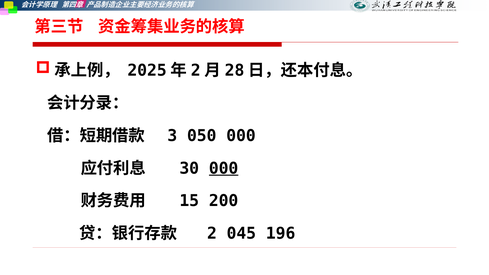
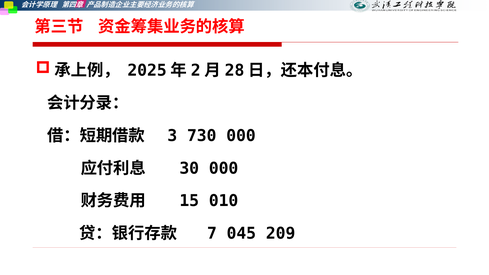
050: 050 -> 730 (202, 136)
000 underline: present -> none (224, 168)
200: 200 -> 010 (224, 201)
2: 2 -> 7 (212, 234)
196: 196 -> 209 (281, 234)
